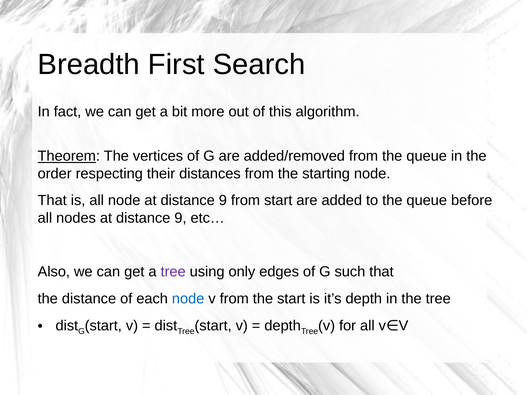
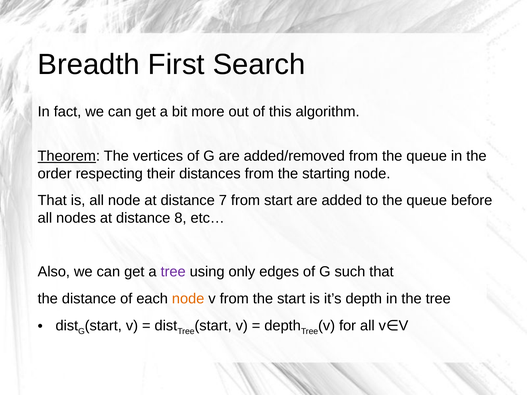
node at distance 9: 9 -> 7 (223, 201)
nodes at distance 9: 9 -> 8 (180, 218)
node colour: blue -> orange (188, 299)
